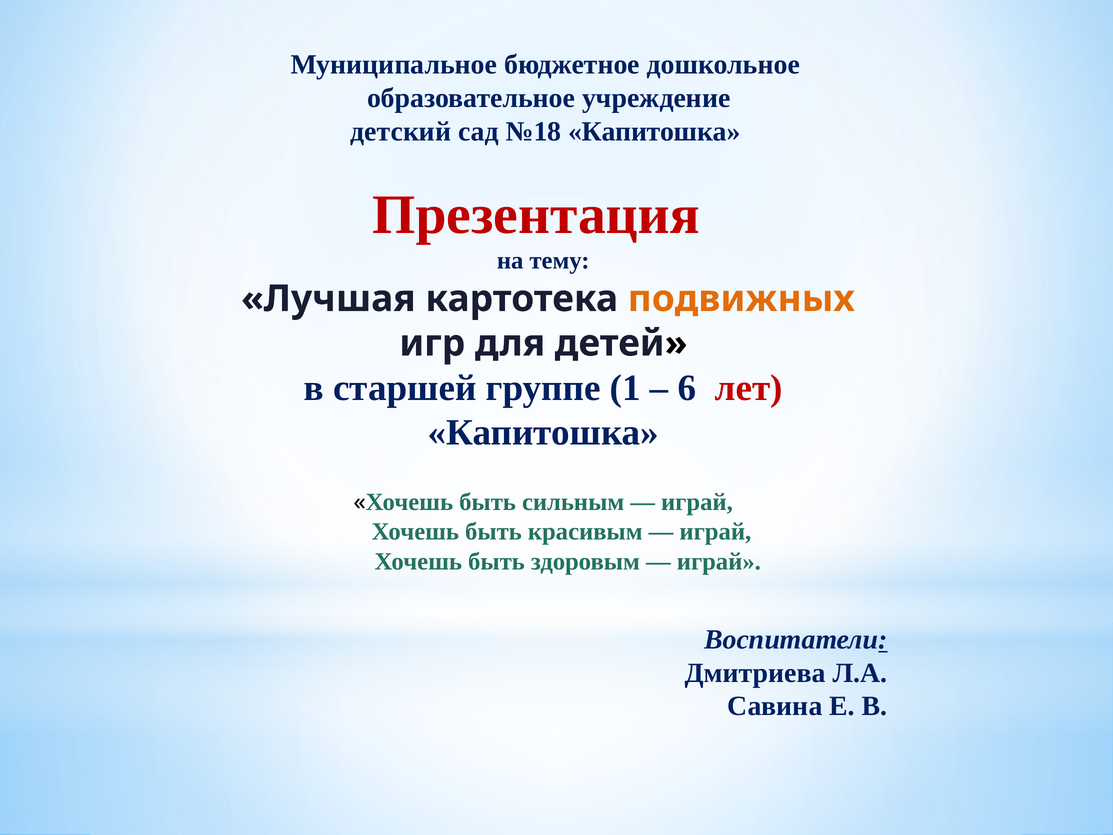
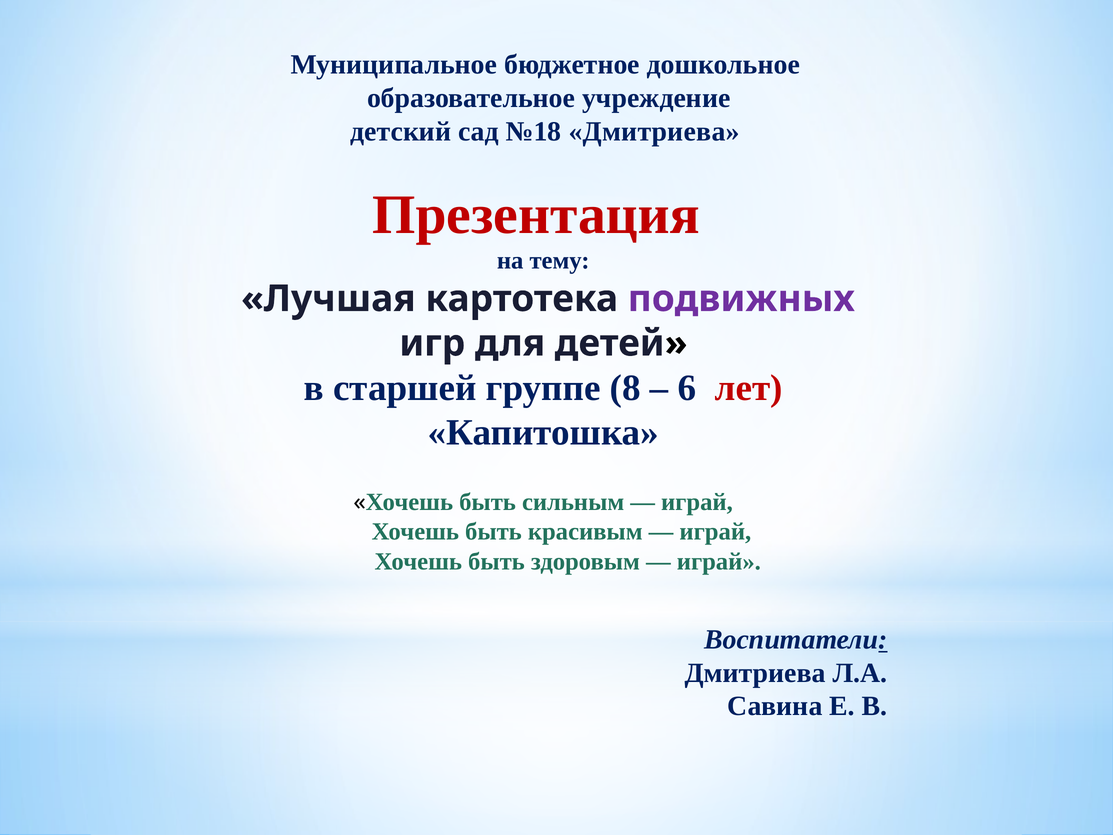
№18 Капитошка: Капитошка -> Дмитриева (654, 131)
подвижных colour: orange -> purple (741, 299)
1: 1 -> 8 (625, 388)
